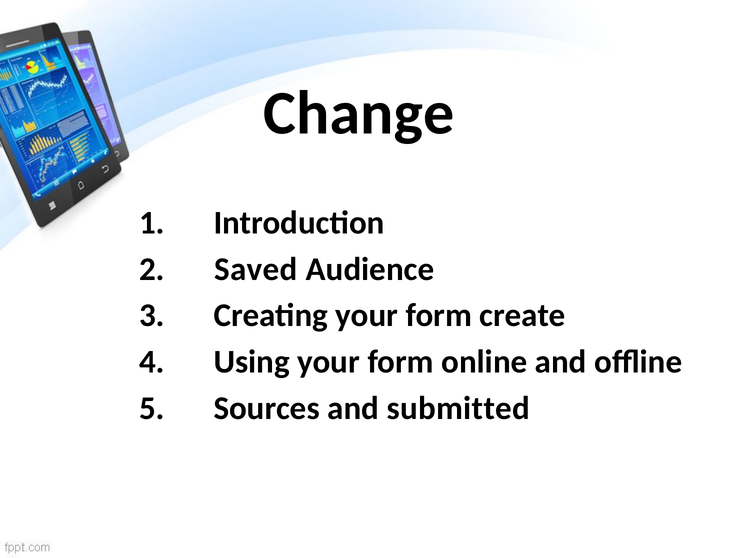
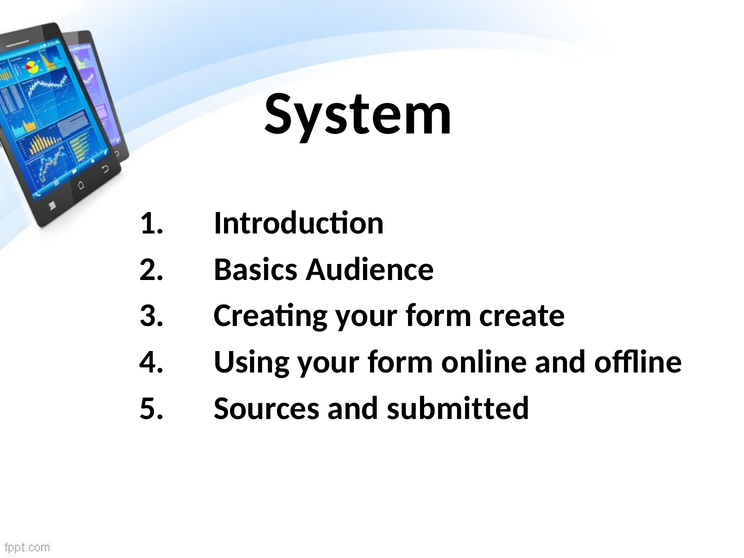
Change: Change -> System (359, 113)
Saved: Saved -> Basics (256, 269)
